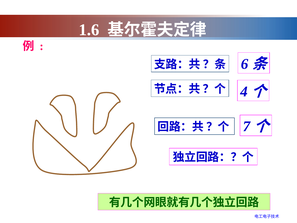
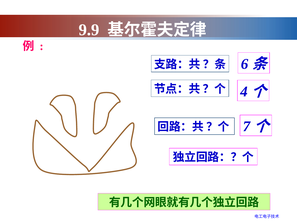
1.6: 1.6 -> 9.9 (89, 30)
